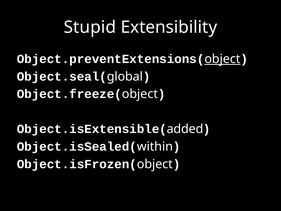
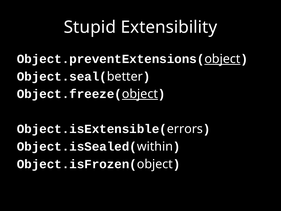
global: global -> better (125, 76)
object underline: none -> present (140, 94)
added: added -> errors (185, 129)
